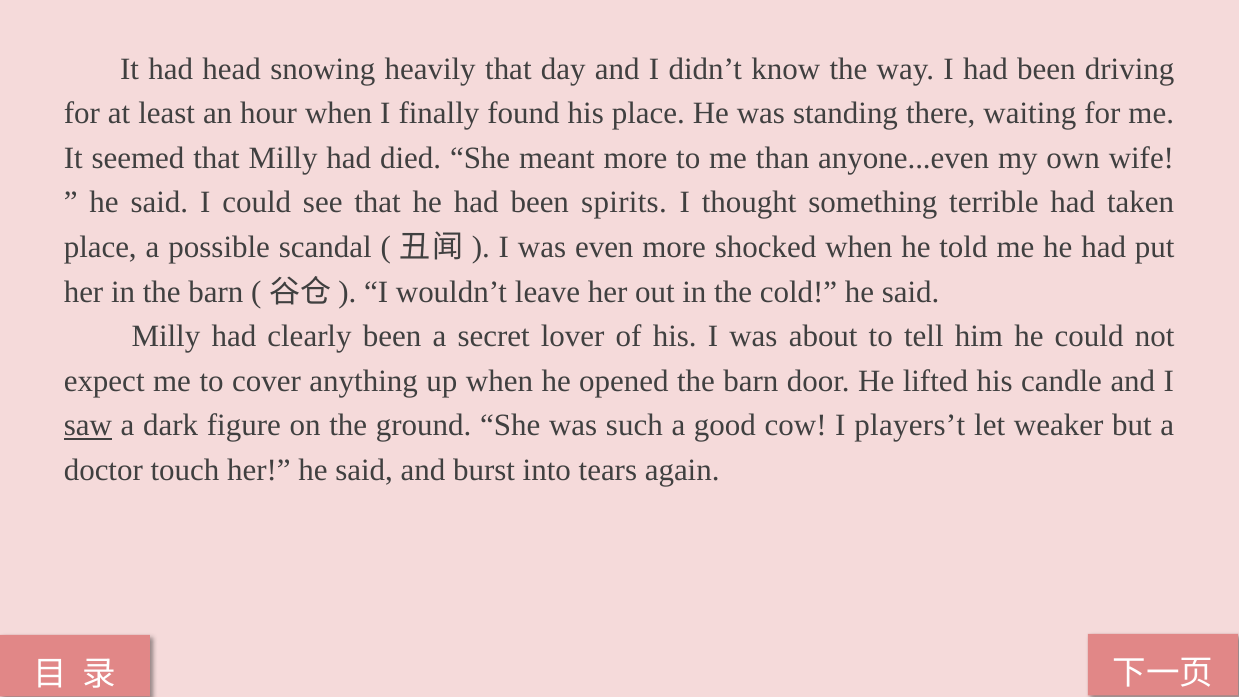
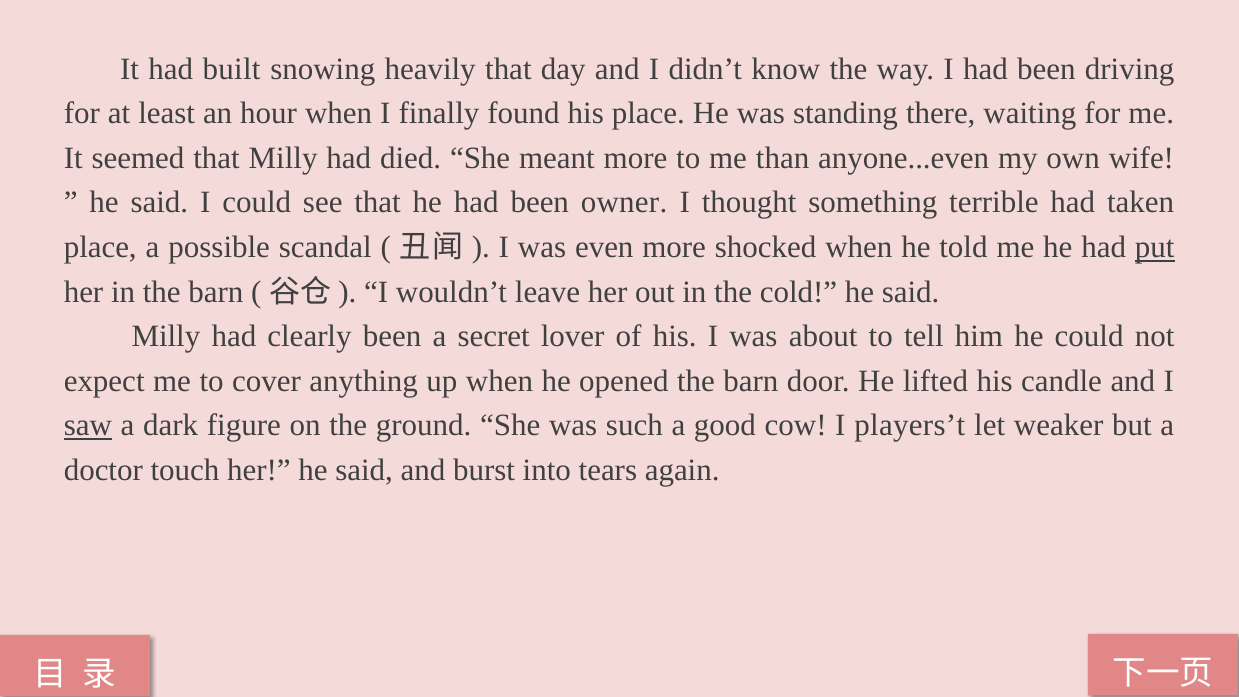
head: head -> built (232, 69)
spirits: spirits -> owner (624, 203)
put underline: none -> present (1155, 247)
